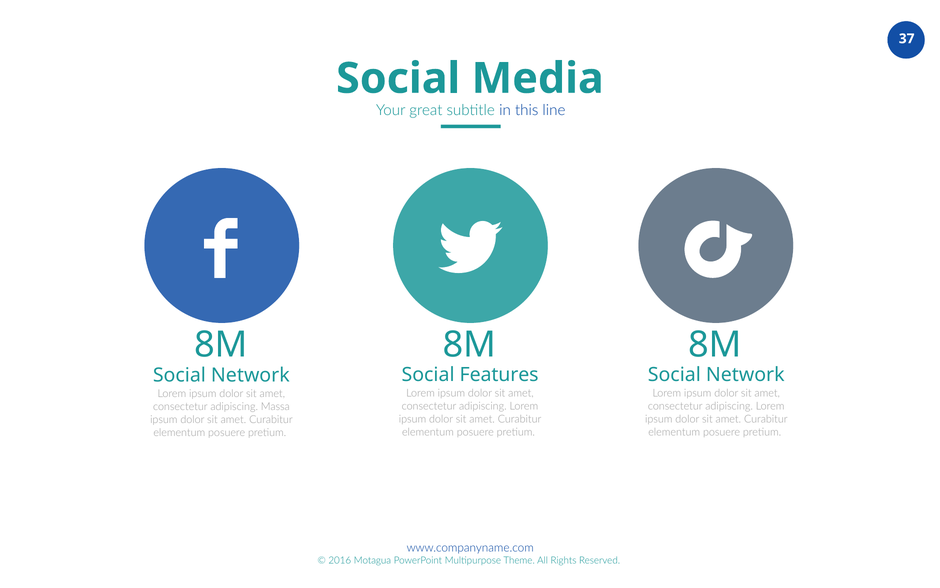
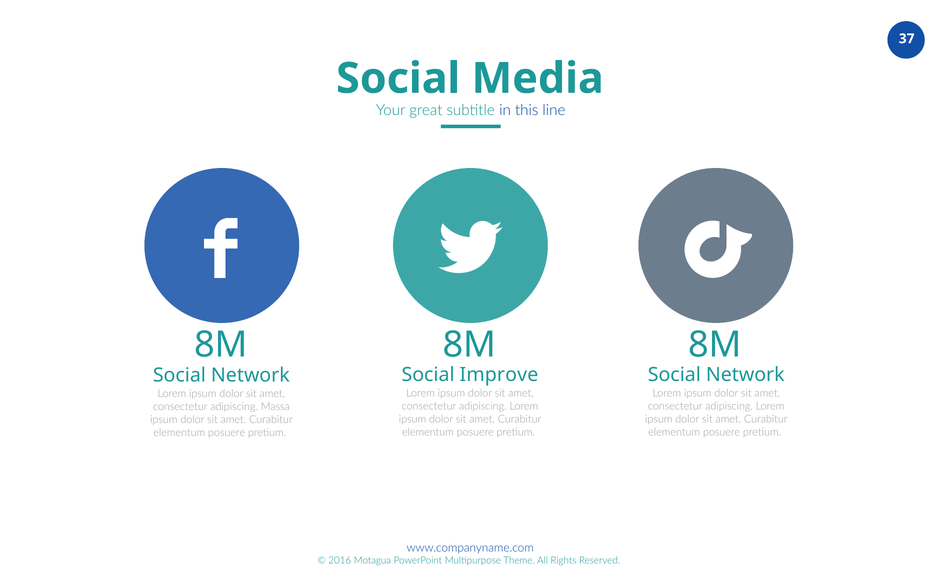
Features: Features -> Improve (499, 374)
